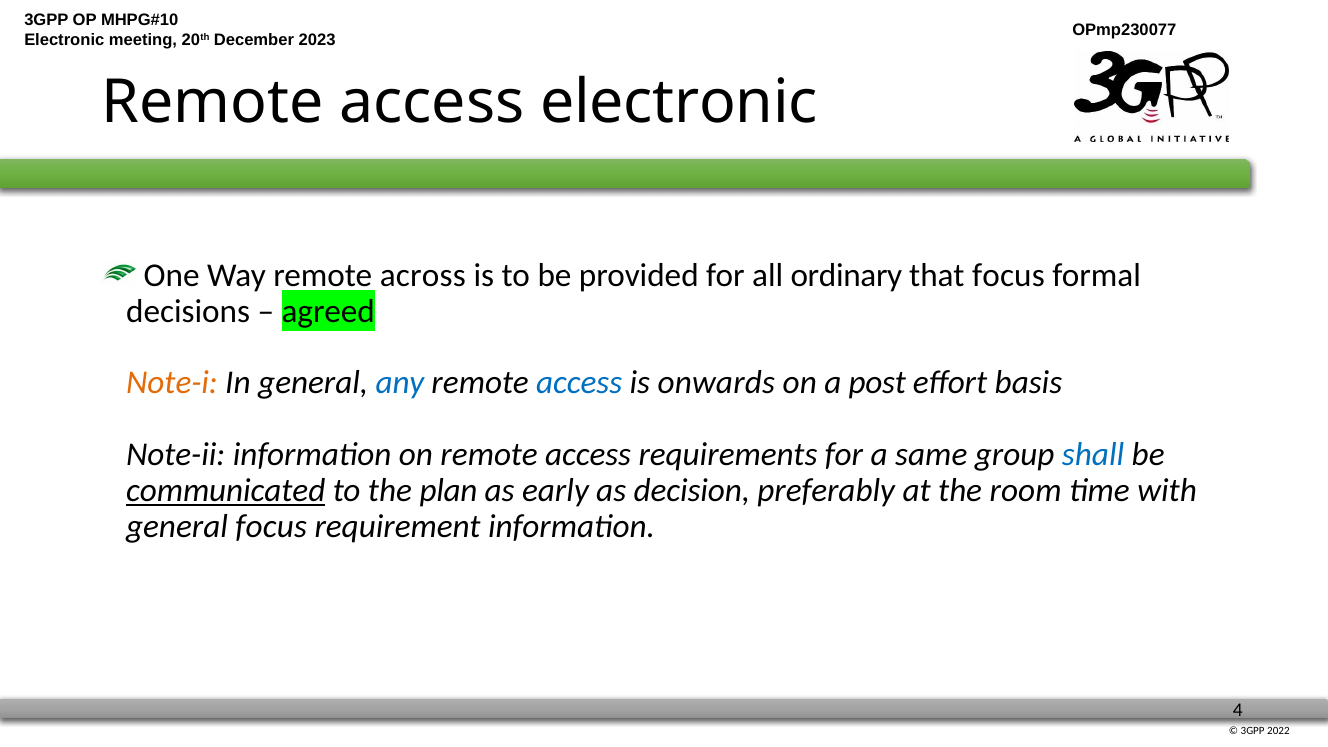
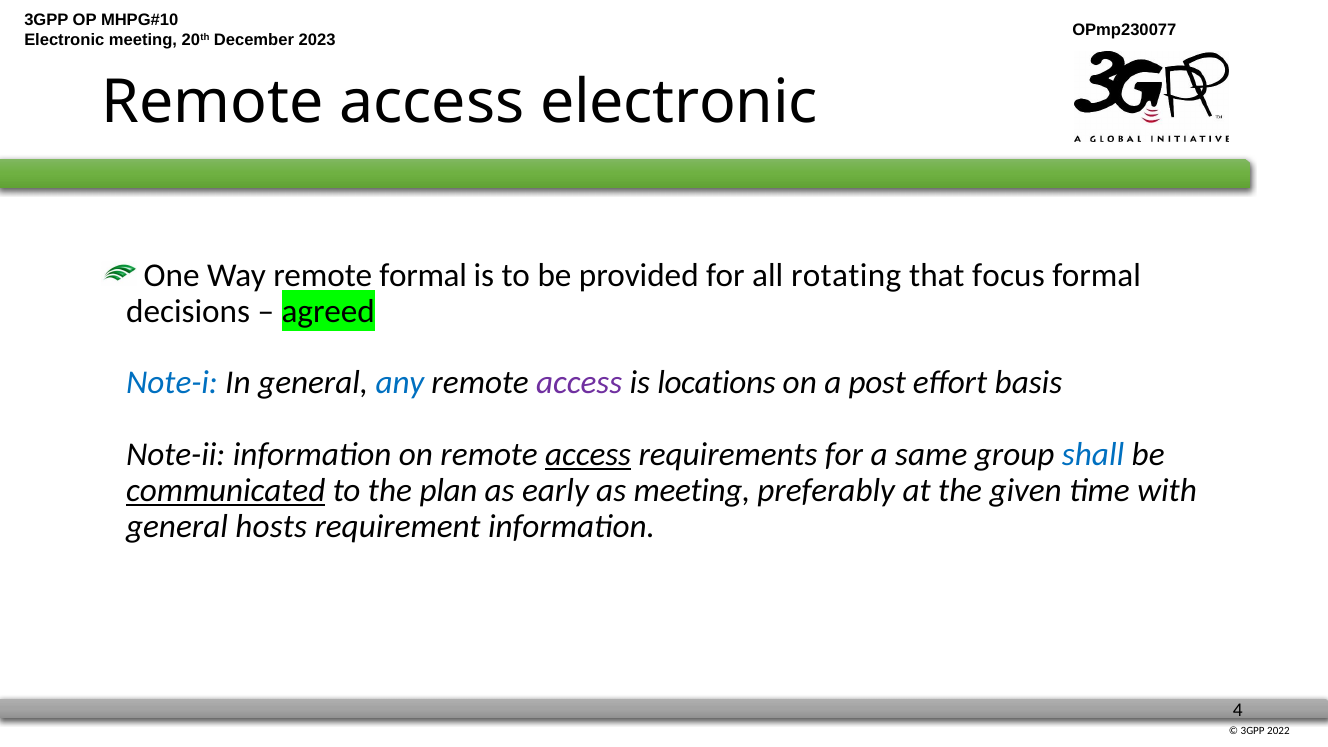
across: across -> formal (423, 275)
ordinary: ordinary -> rotating (846, 275)
Note-i colour: orange -> blue (172, 383)
access colour: blue -> purple (579, 383)
onwards: onwards -> locations (717, 383)
access underline: none -> present (588, 454)
as decision: decision -> meeting (692, 490)
room: room -> given (1026, 490)
general focus: focus -> hosts (271, 526)
